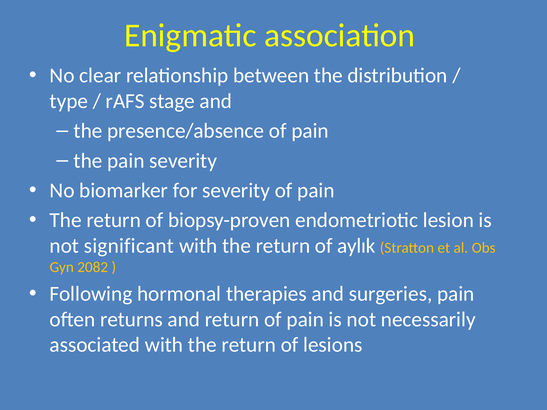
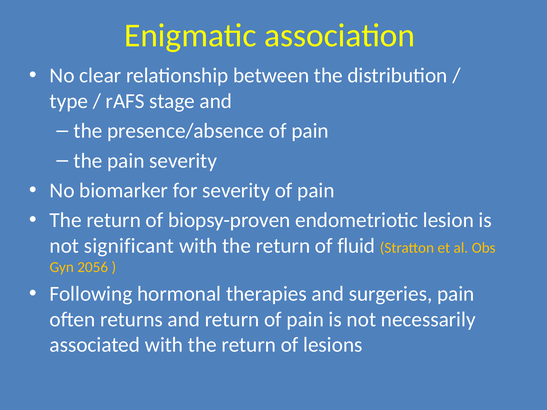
aylık: aylık -> fluid (356, 246)
2082: 2082 -> 2056 (93, 267)
